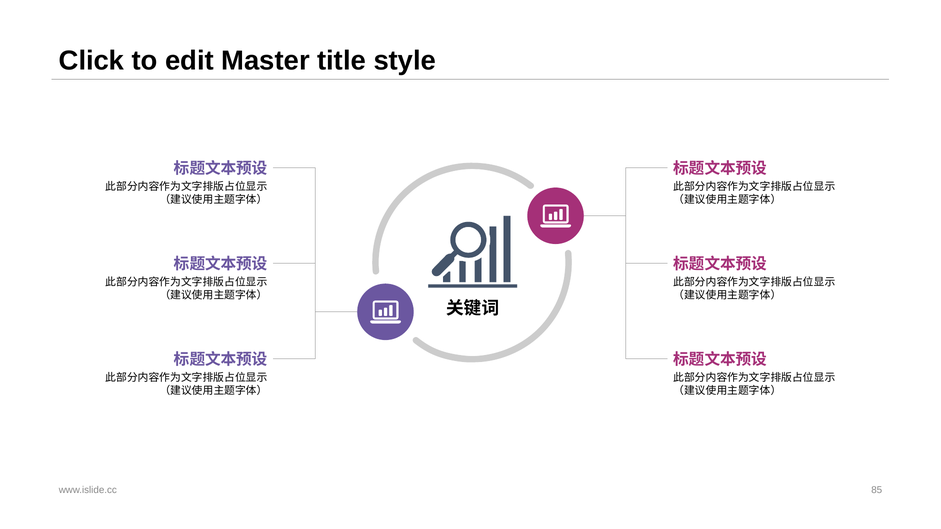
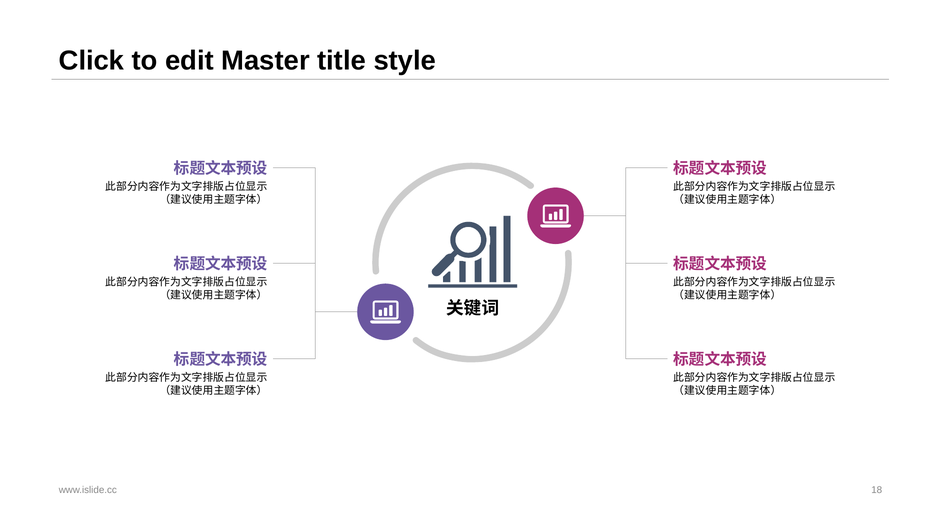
85: 85 -> 18 (877, 490)
